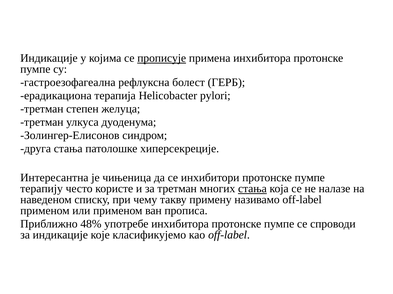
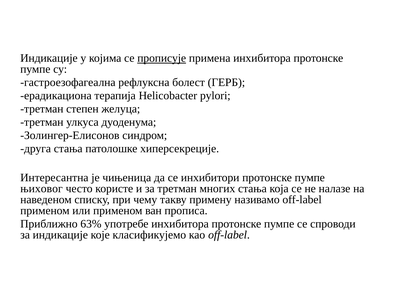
терапију: терапију -> њиховог (42, 189)
стања underline: present -> none (252, 189)
48%: 48% -> 63% (91, 224)
